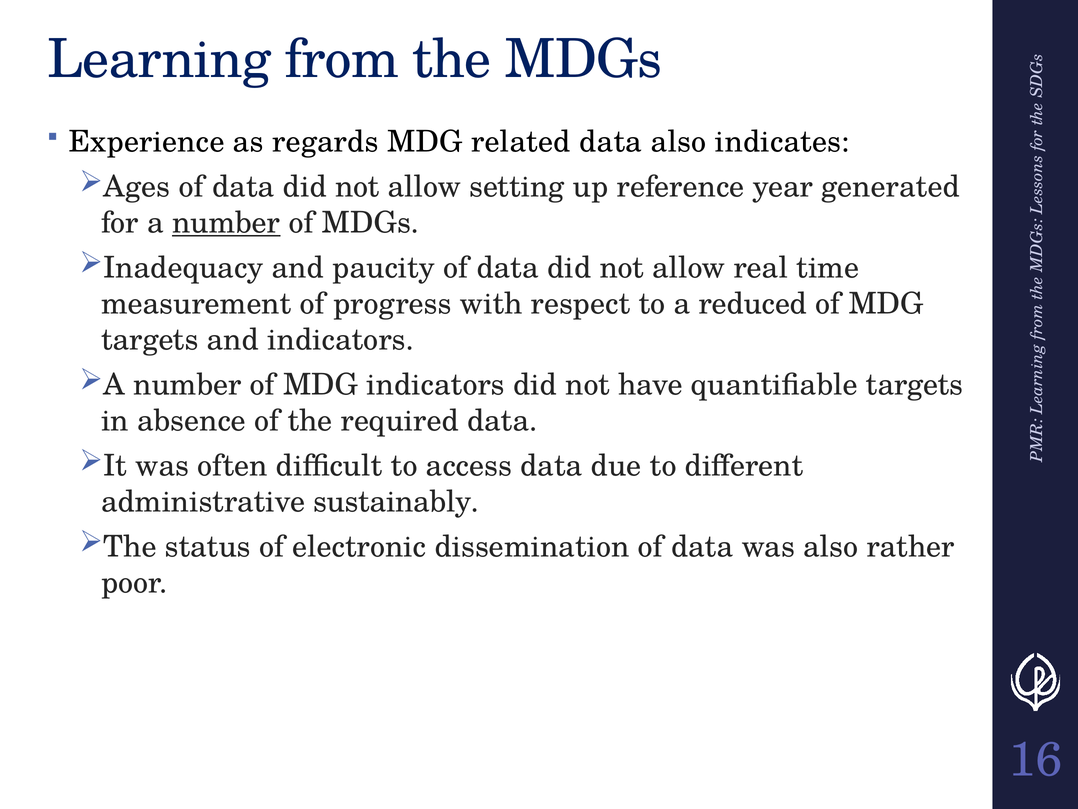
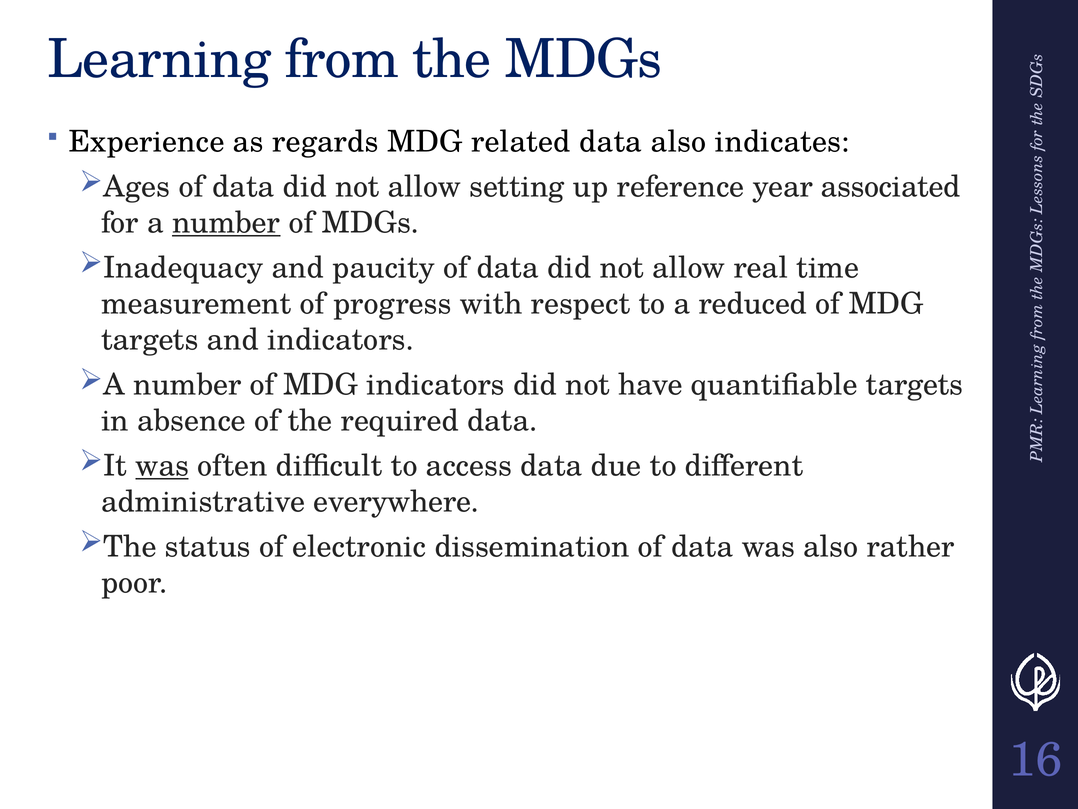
generated: generated -> associated (891, 187)
was underline: none -> present (162, 466)
sustainably: sustainably -> everywhere (396, 502)
